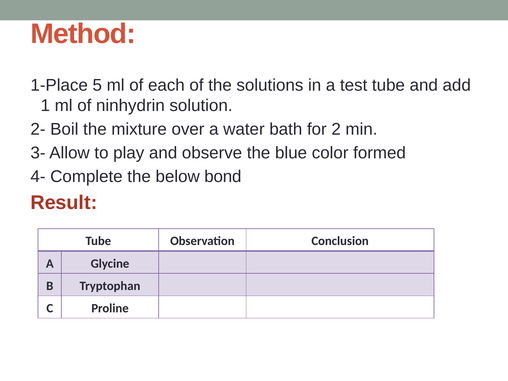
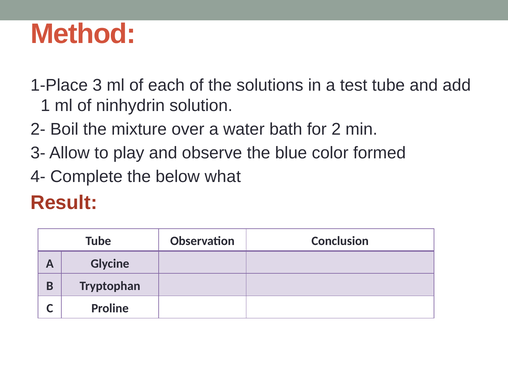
5: 5 -> 3 (97, 85)
bond: bond -> what (223, 177)
